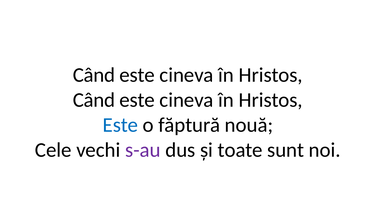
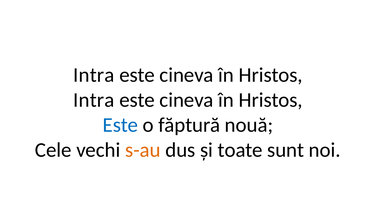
Când: Când -> Intra (94, 75)
Când: Când -> Intra (94, 100)
s-au colour: purple -> orange (143, 150)
